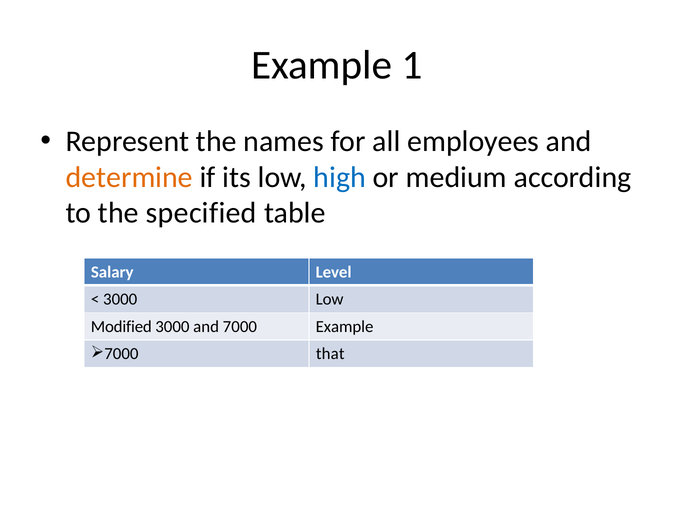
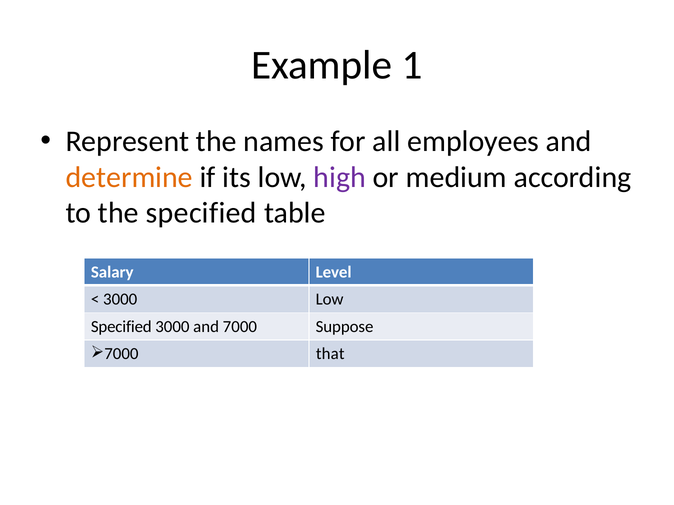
high colour: blue -> purple (340, 177)
Modified: Modified -> Specified (121, 327)
7000 Example: Example -> Suppose (345, 327)
